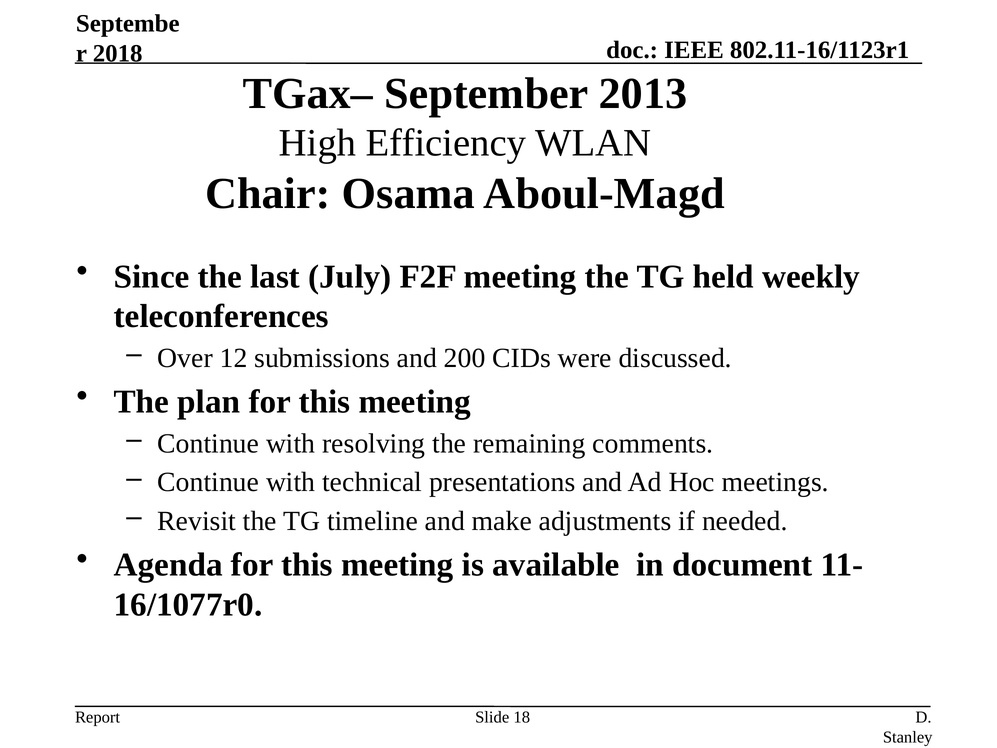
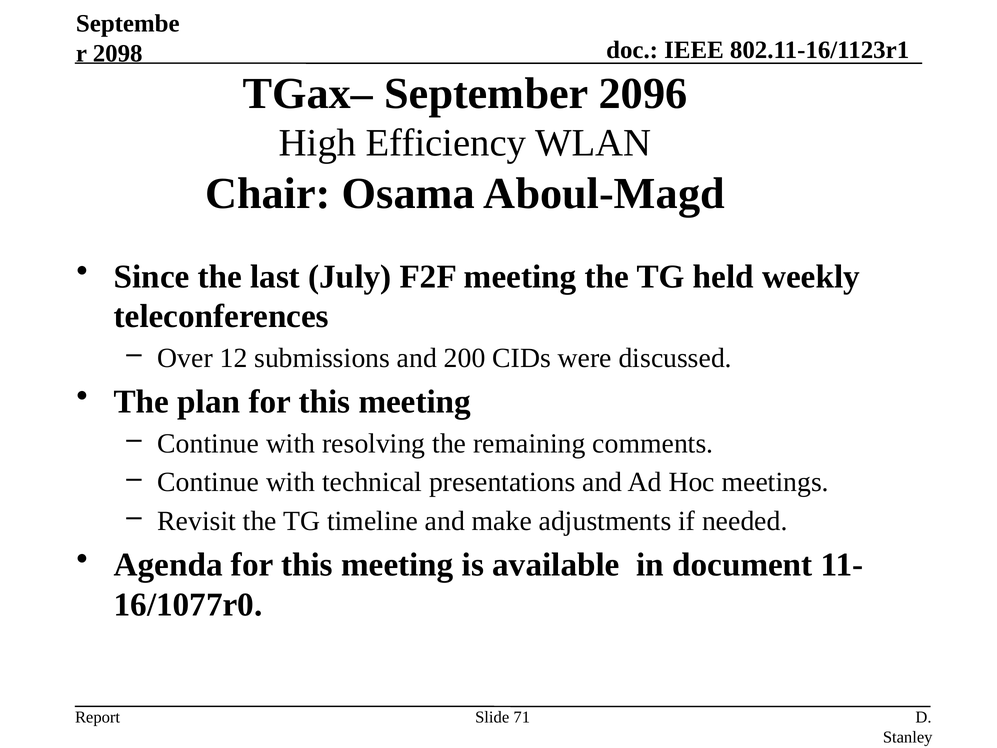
2018: 2018 -> 2098 (118, 53)
2013: 2013 -> 2096 (643, 94)
18: 18 -> 71 (522, 717)
